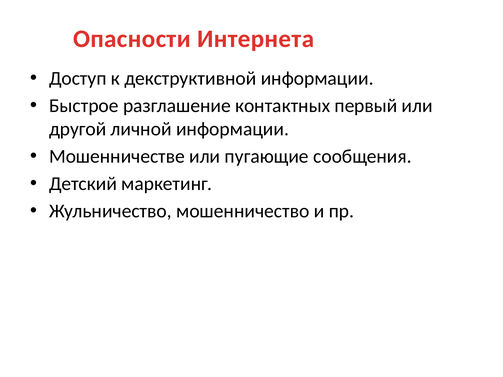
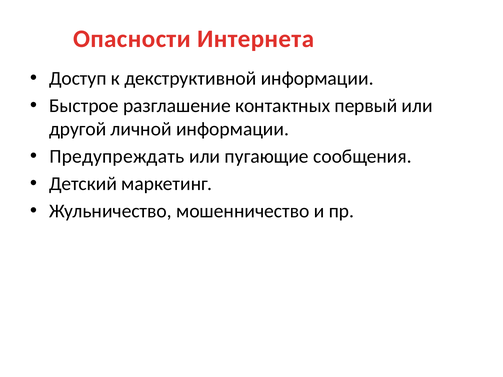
Мошенничестве: Мошенничестве -> Предупреждать (117, 157)
